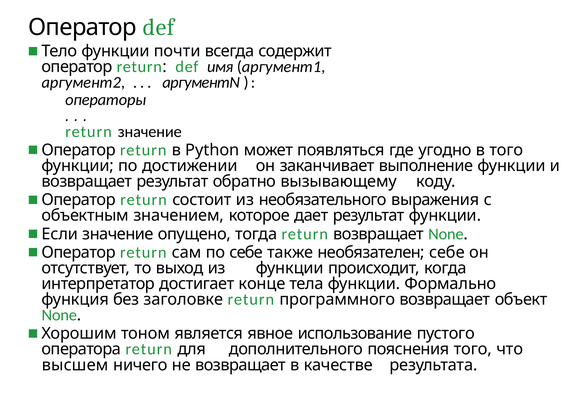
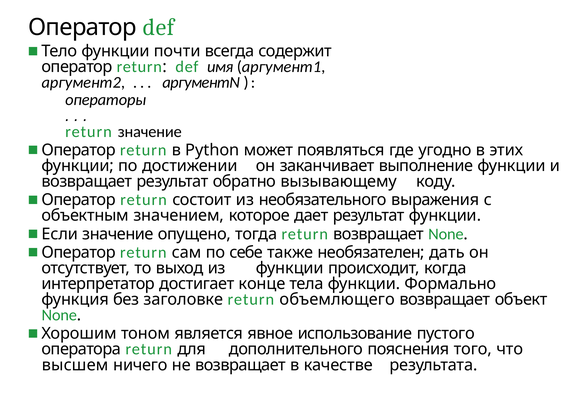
в того: того -> этих (506, 150)
необязателен себе: себе -> дать (447, 252)
программного: программного -> объемлющего (337, 299)
